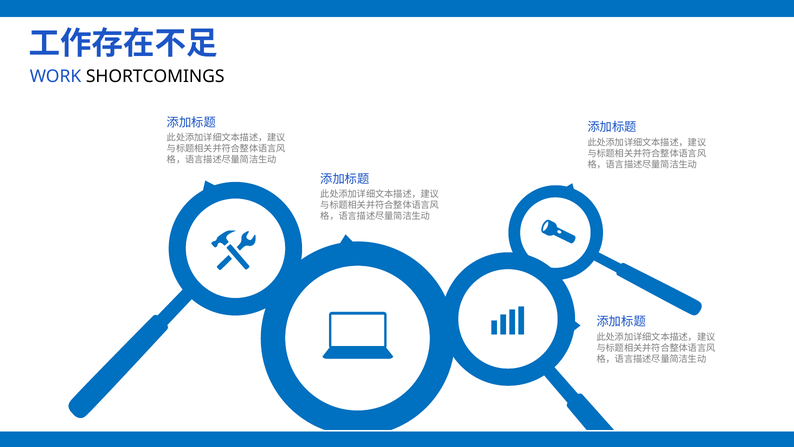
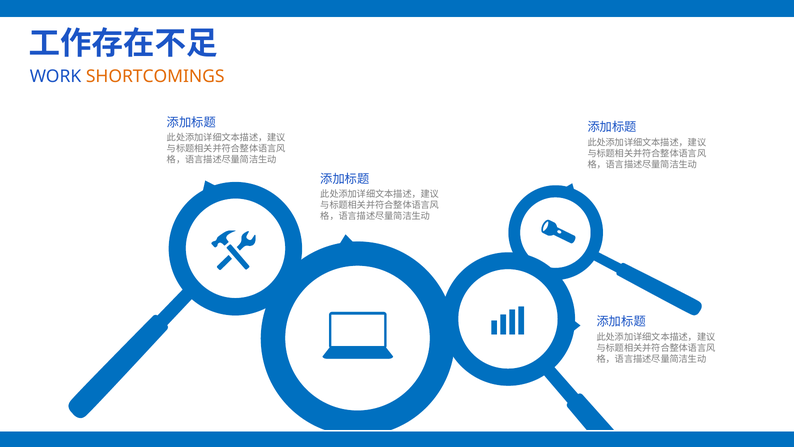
SHORTCOMINGS colour: black -> orange (155, 76)
